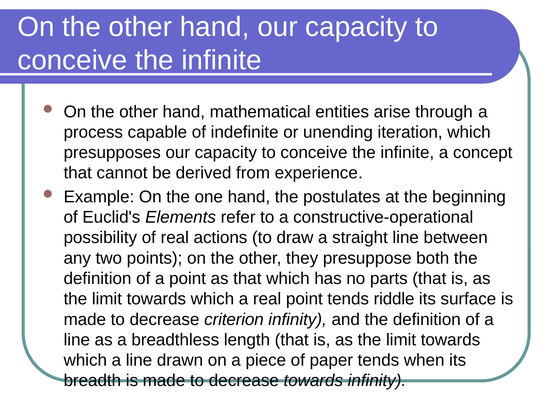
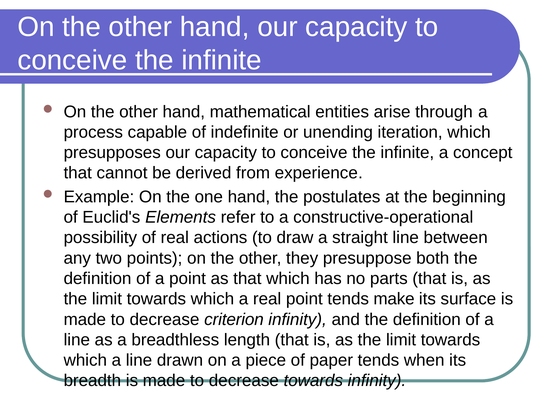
riddle: riddle -> make (394, 299)
